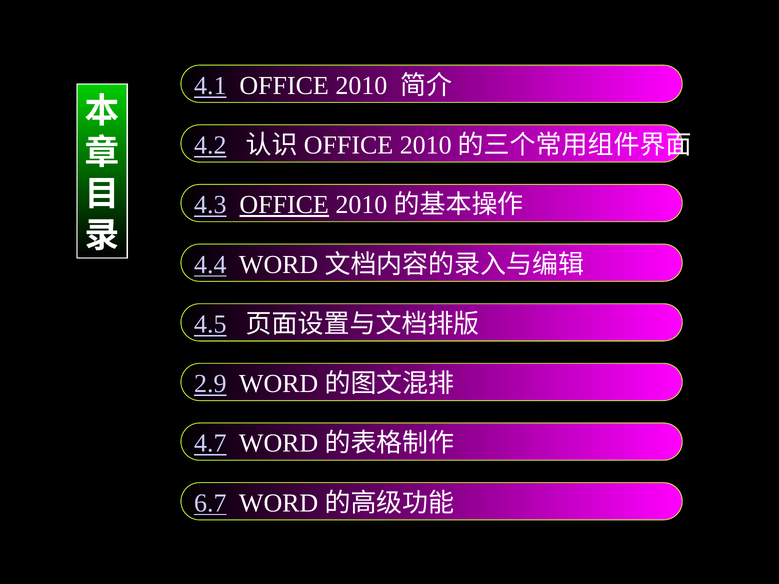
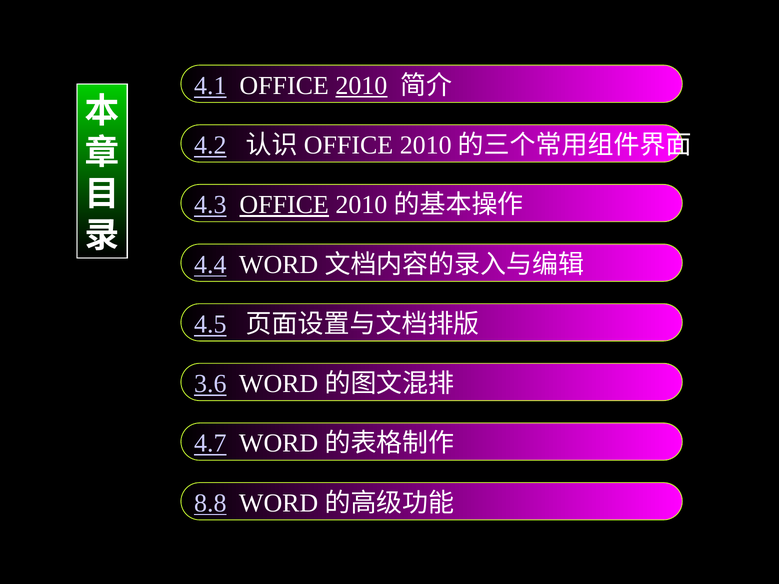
2010 underline: none -> present (361, 86)
2.9: 2.9 -> 3.6 (210, 384)
6.7: 6.7 -> 8.8 (210, 503)
